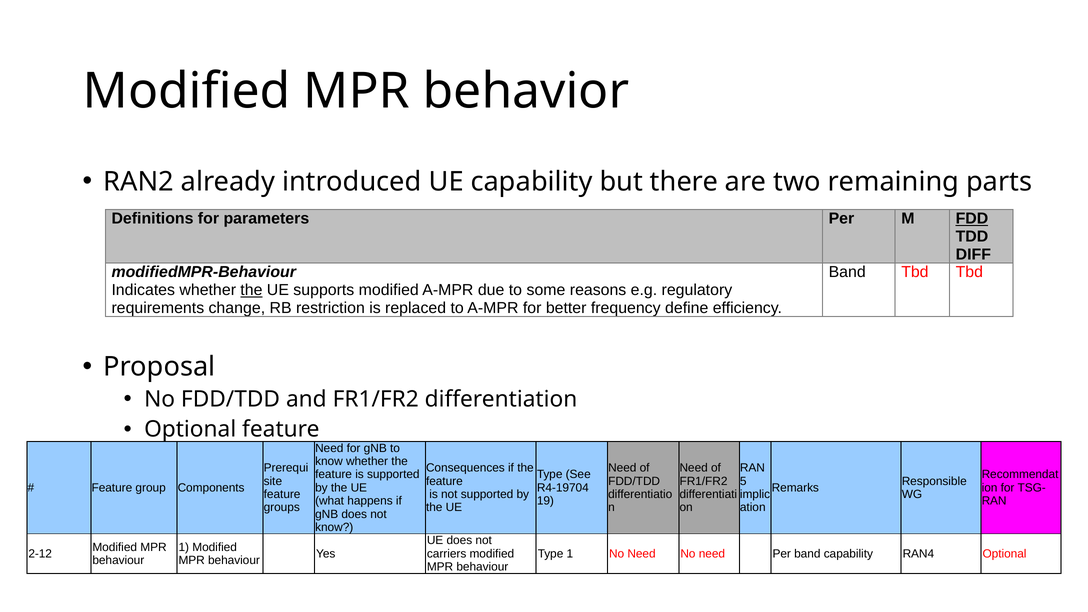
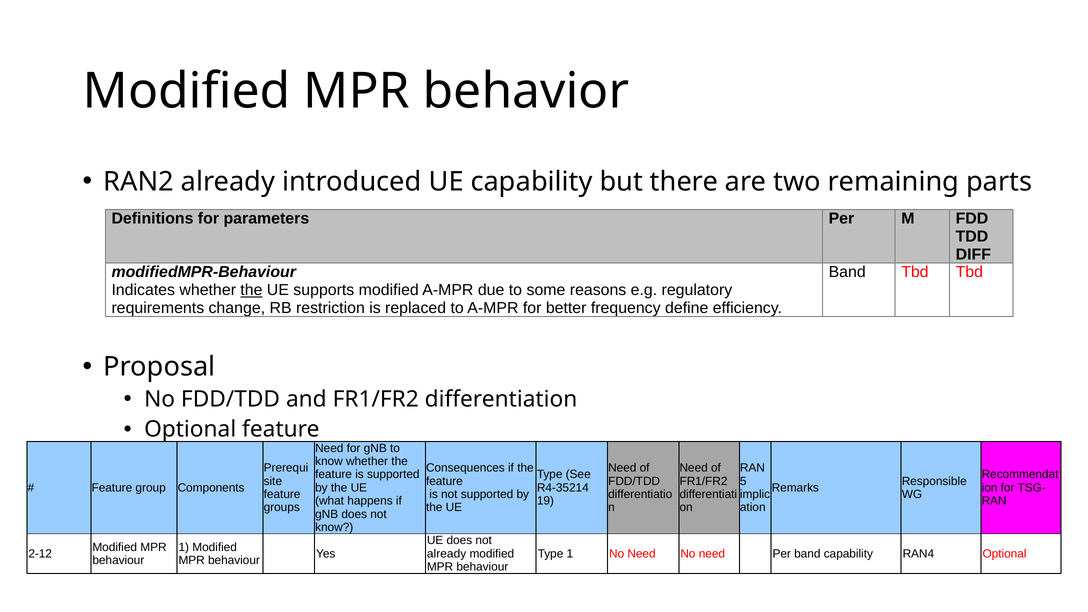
FDD underline: present -> none (972, 219)
R4-19704: R4-19704 -> R4-35214 (563, 488)
carriers: carriers -> already (447, 554)
